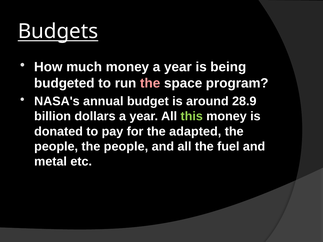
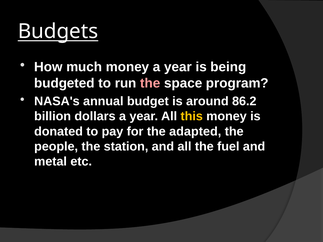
28.9: 28.9 -> 86.2 (244, 101)
this colour: light green -> yellow (192, 116)
people the people: people -> station (126, 147)
